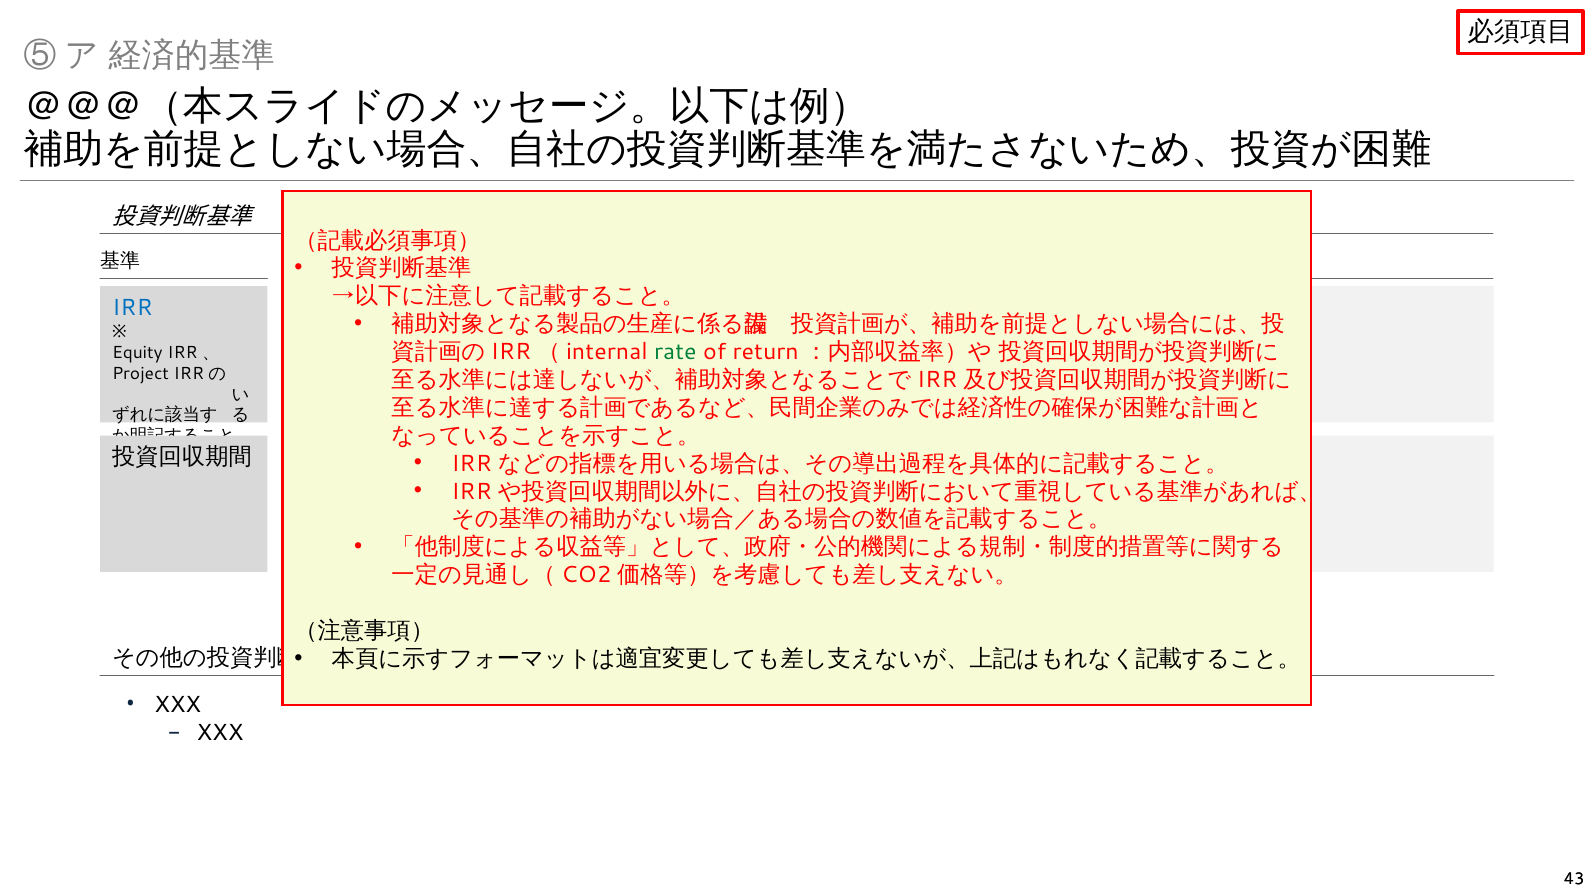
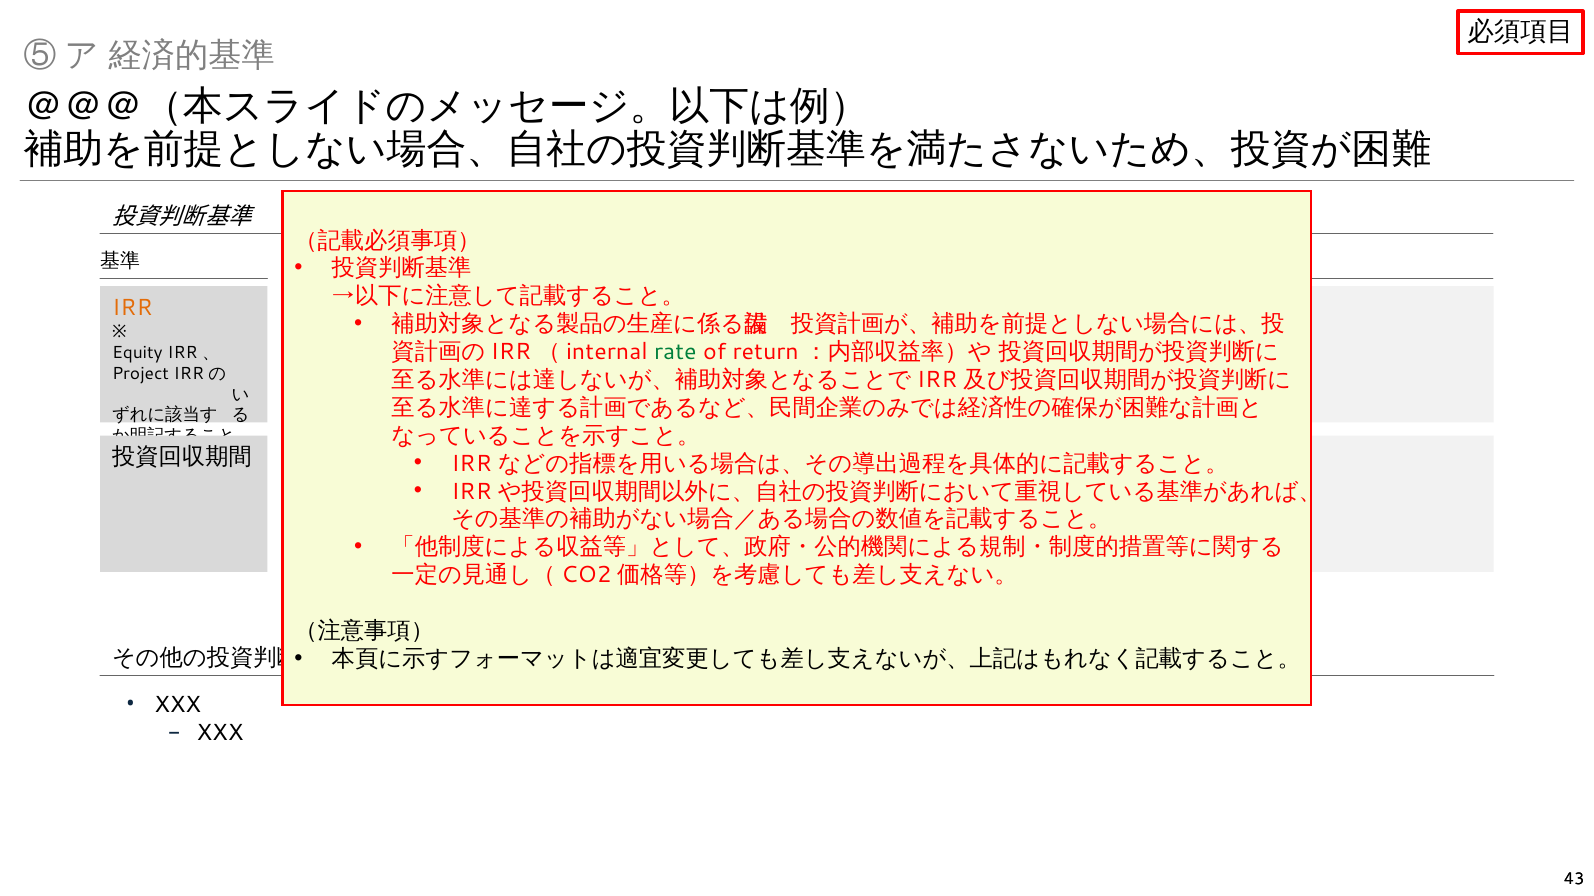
IRR colour: blue -> orange (132, 308)
